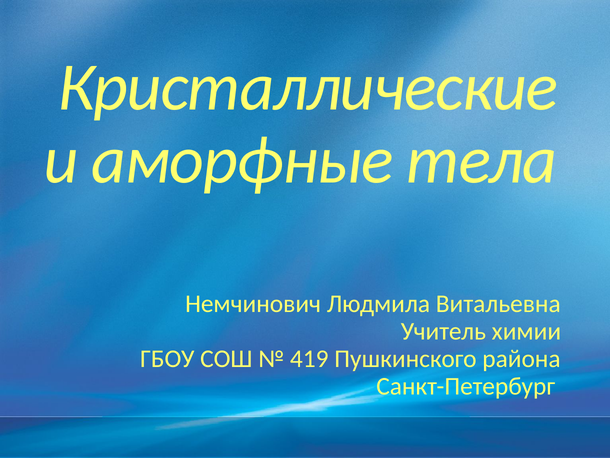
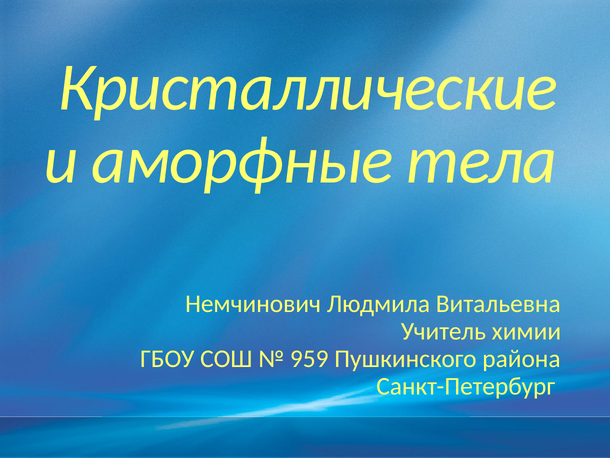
419: 419 -> 959 (309, 358)
